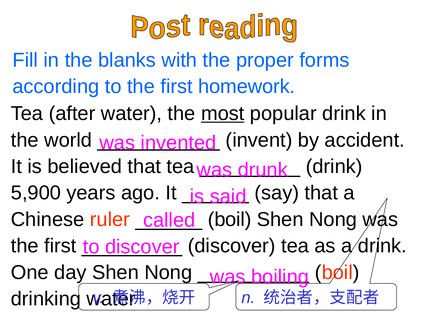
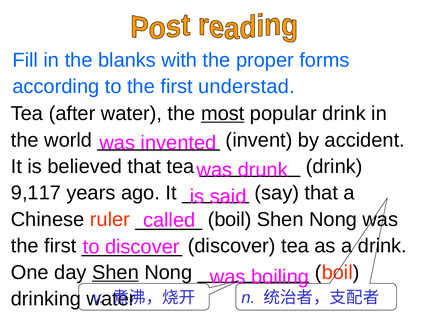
homework: homework -> understad (247, 87)
5,900: 5,900 -> 9,117 (36, 193)
Shen underline: none -> present (115, 272)
